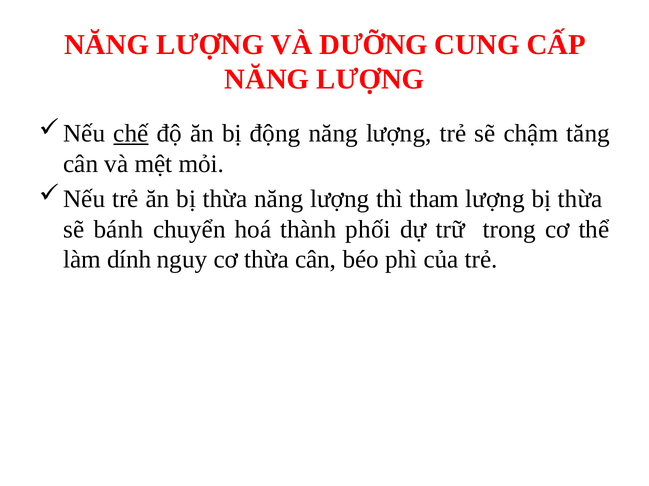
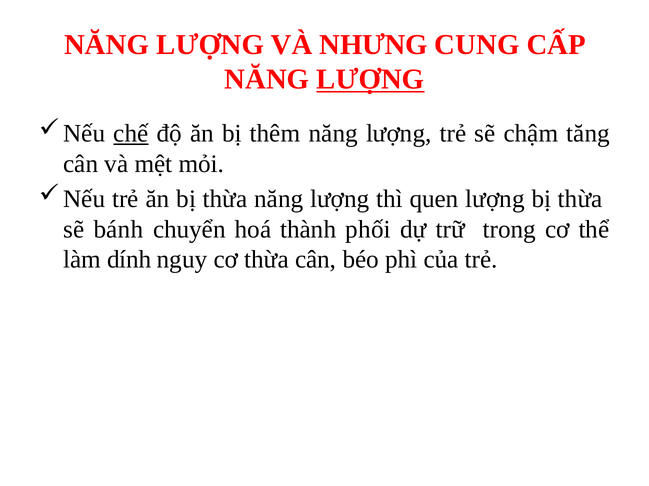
DƯỠNG: DƯỠNG -> NHƯNG (374, 45)
LƯỢNG underline: none -> present (370, 79)
động: động -> thêm (275, 134)
tham: tham -> quen (434, 199)
